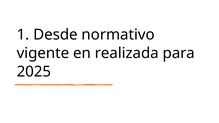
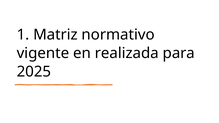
Desde: Desde -> Matriz (55, 35)
